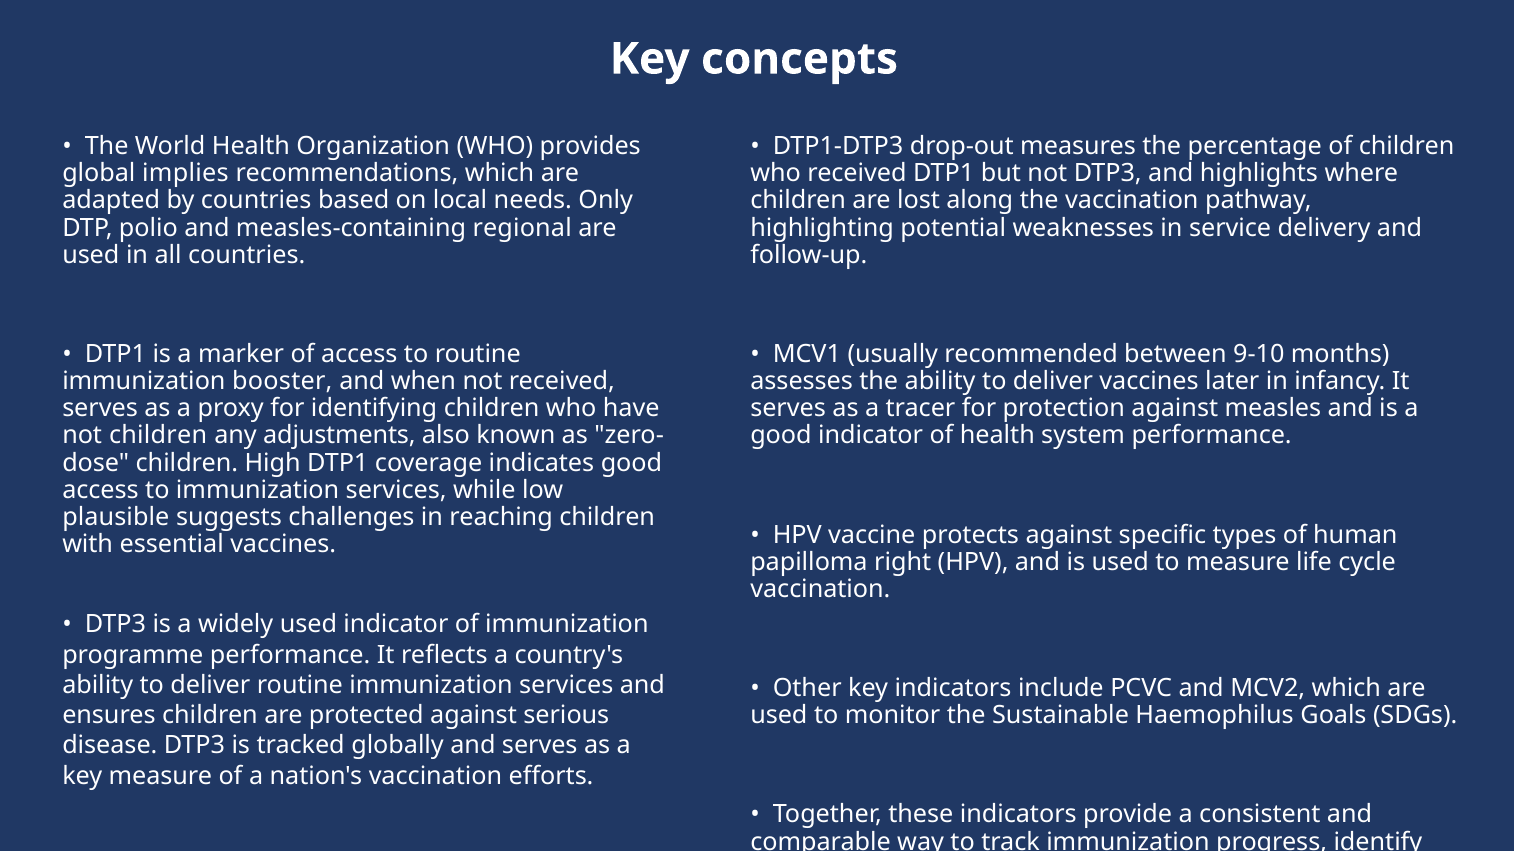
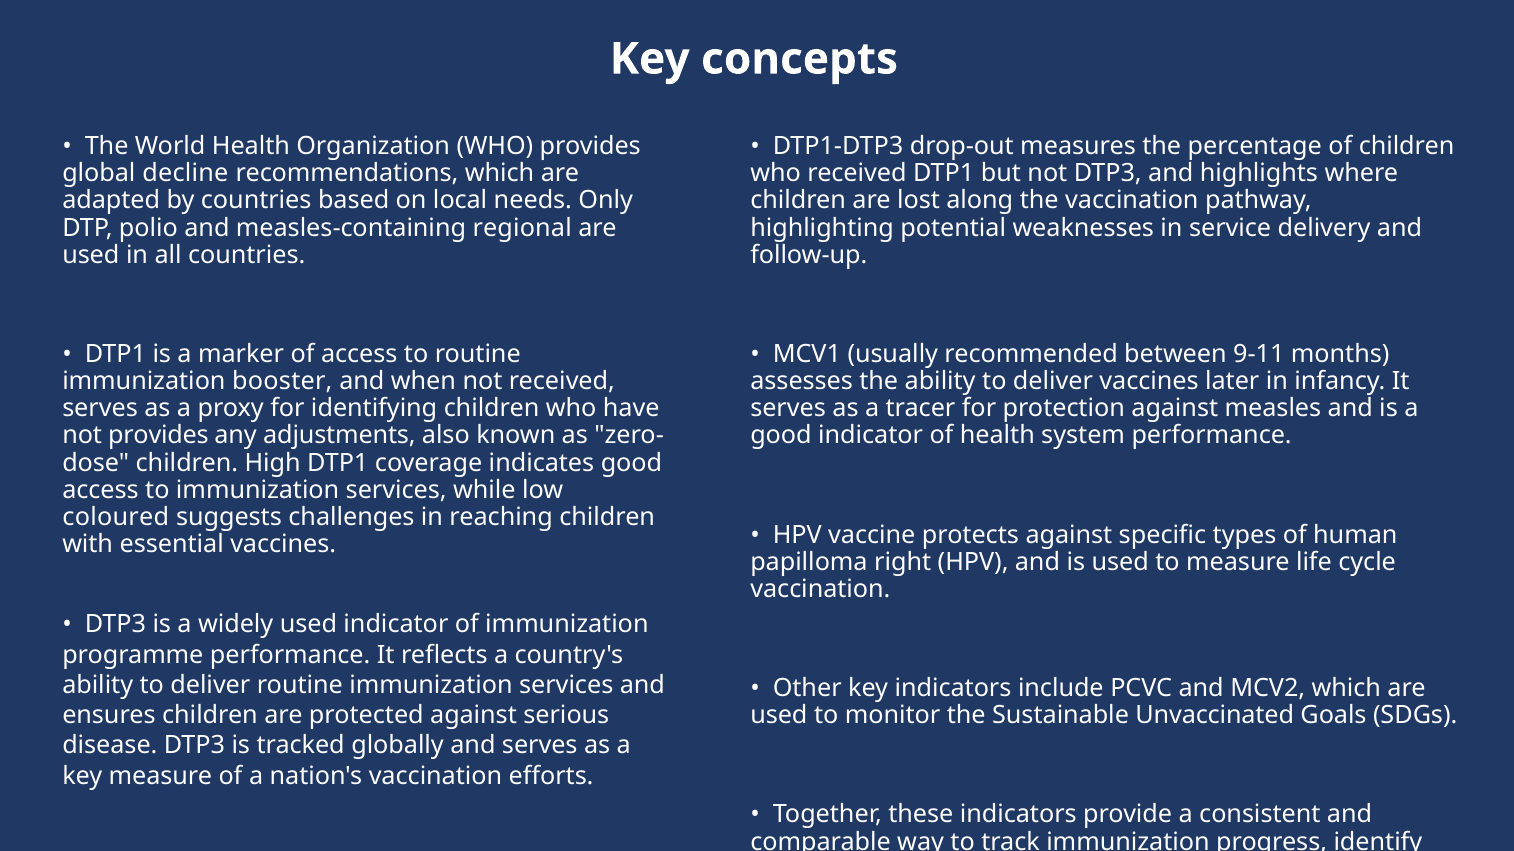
implies: implies -> decline (185, 173)
9-10: 9-10 -> 9-11 (1259, 354)
not children: children -> provides (158, 436)
plausible: plausible -> coloured (116, 518)
Haemophilus: Haemophilus -> Unvaccinated (1215, 716)
